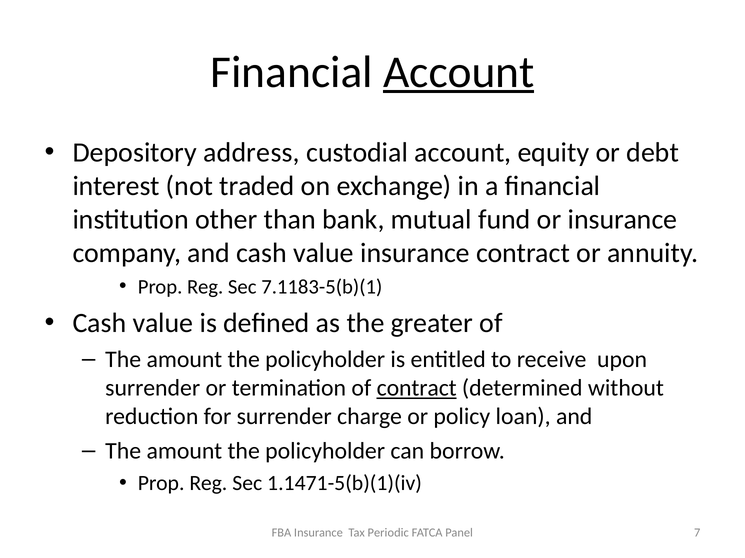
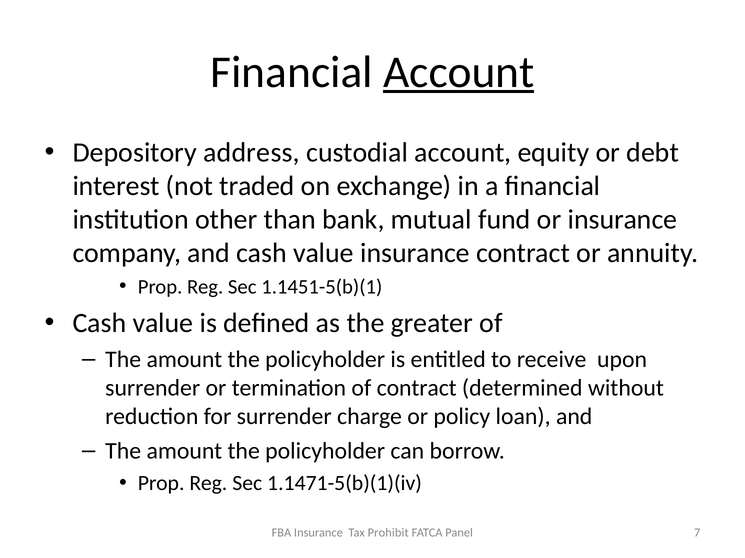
7.1183-5(b)(1: 7.1183-5(b)(1 -> 1.1451-5(b)(1 (322, 287)
contract underline: present -> none (417, 389)
Periodic: Periodic -> Prohibit (388, 533)
